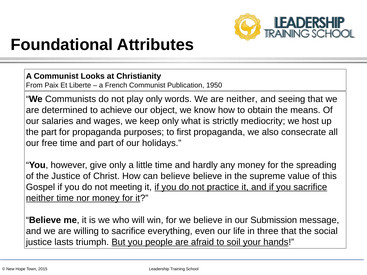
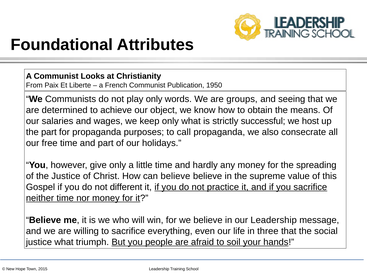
are neither: neither -> groups (242, 99)
mediocrity: mediocrity -> successful (263, 121)
first: first -> call (184, 132)
meeting: meeting -> different (126, 187)
our Submission: Submission -> Leadership (274, 220)
justice lasts: lasts -> what (64, 242)
